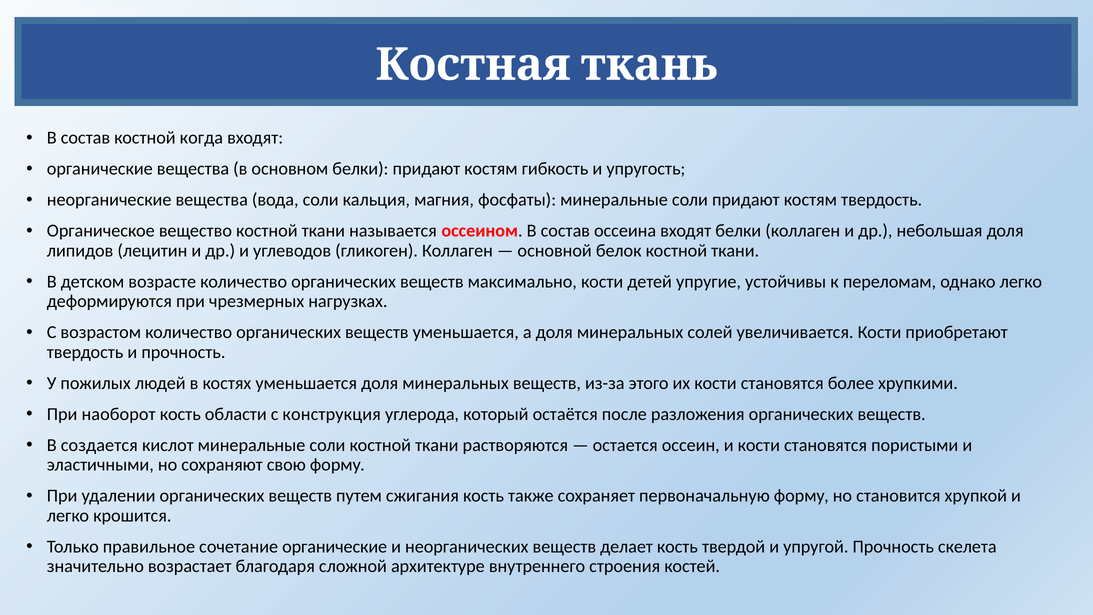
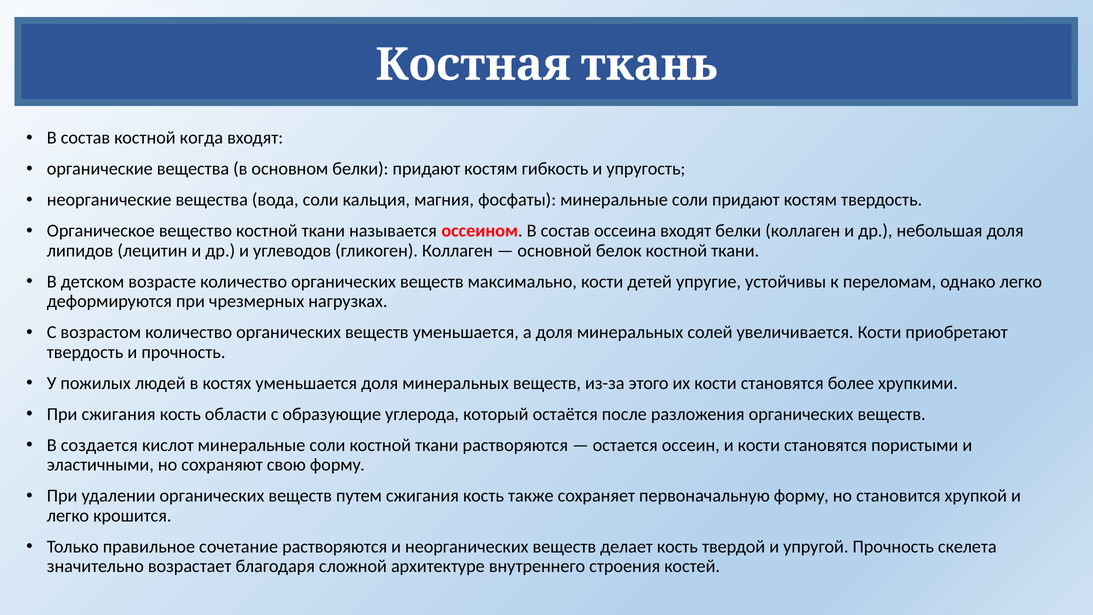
При наоборот: наоборот -> сжигания (119, 414)
конструкция: конструкция -> образующие (332, 414)
сочетание органические: органические -> растворяются (335, 547)
